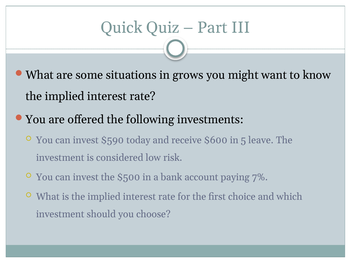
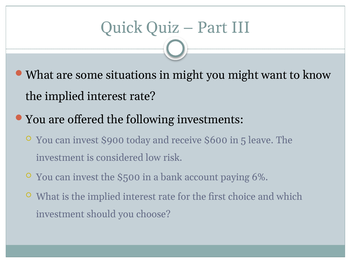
in grows: grows -> might (188, 75)
$590: $590 -> $900 (112, 140)
7%: 7% -> 6% (260, 177)
